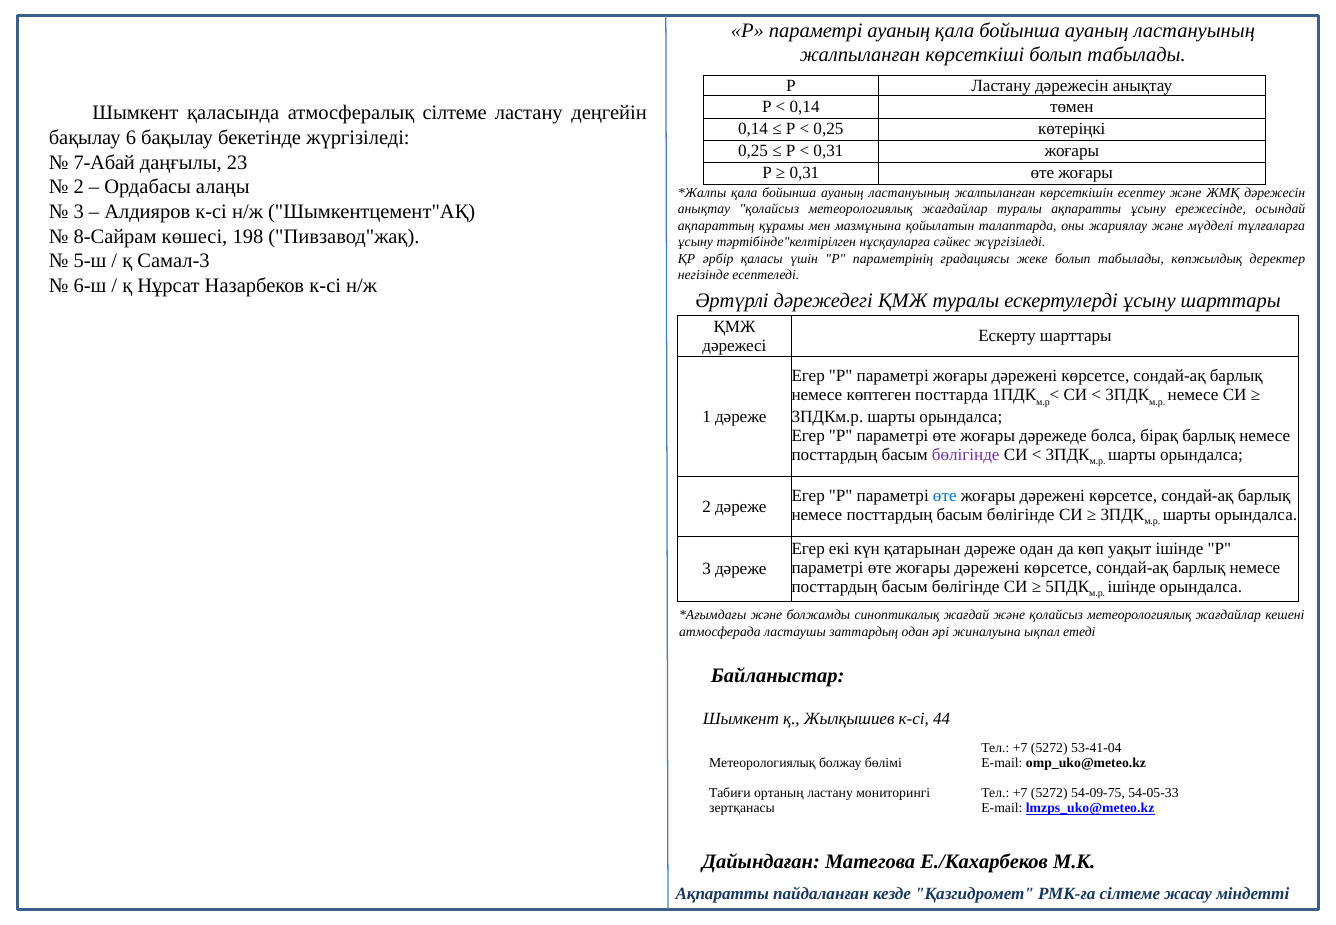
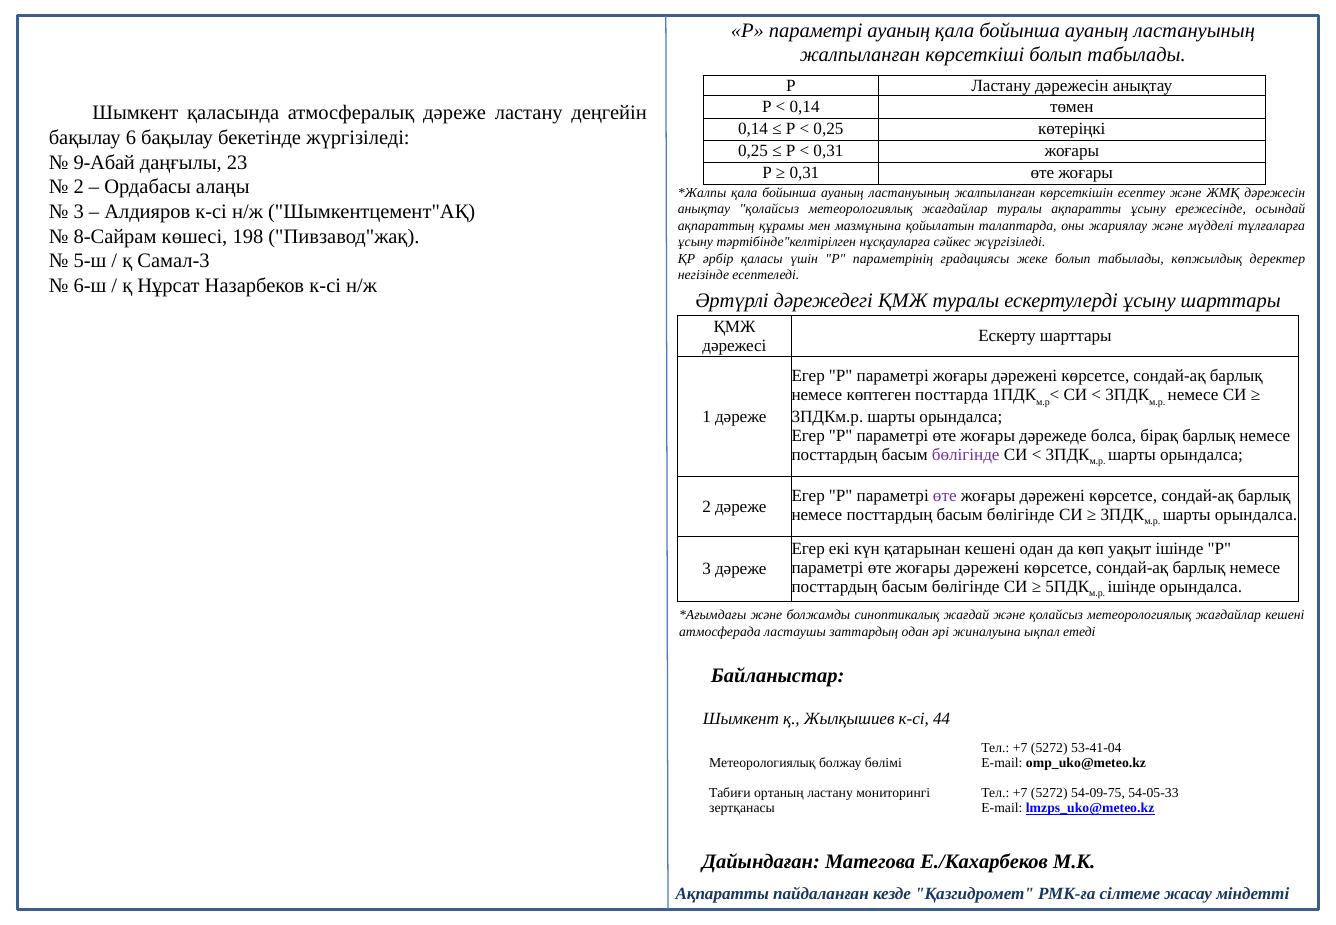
атмосфералық сілтеме: сілтеме -> дәреже (455, 113)
7-Абай: 7-Абай -> 9-Абай (104, 163)
өте colour: blue -> purple (945, 496)
қатарынан дәреже: дәреже -> кешені (990, 549)
